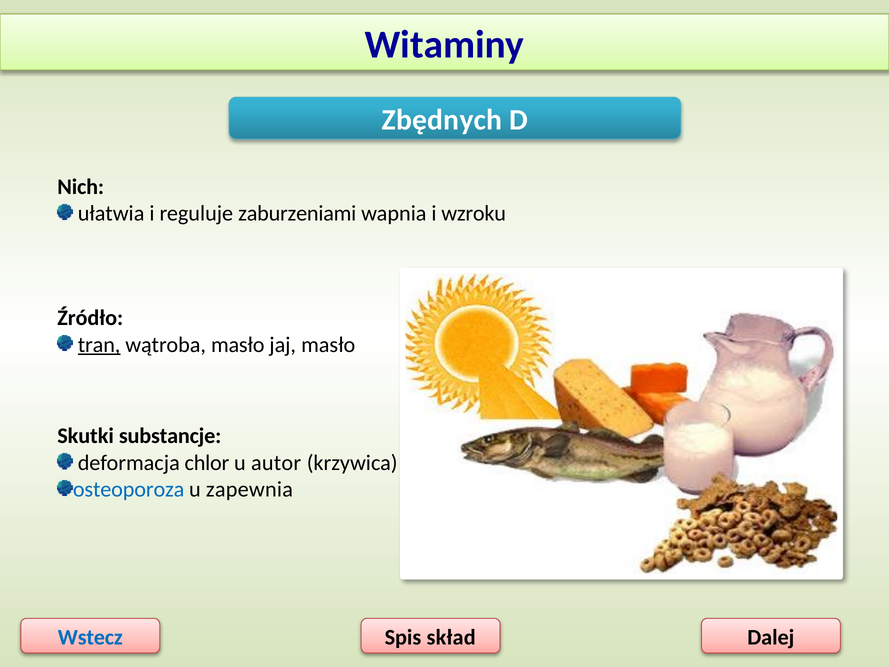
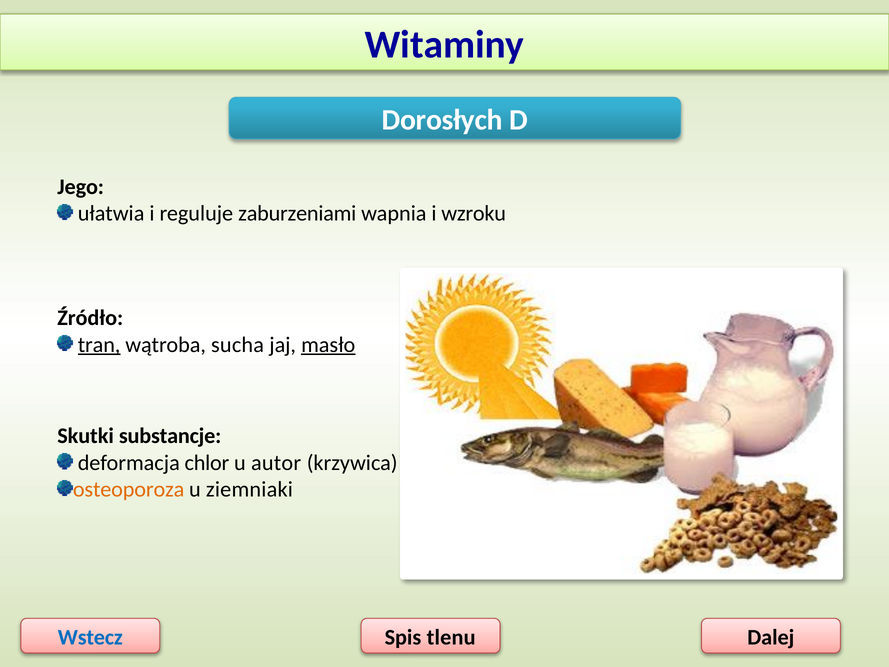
Zbędnych: Zbędnych -> Dorosłych (442, 120)
Nich: Nich -> Jego (81, 187)
wątroba masło: masło -> sucha (238, 345)
masło underline: none -> present (328, 345)
osteoporoza colour: blue -> orange (129, 489)
zapewnia: zapewnia -> ziemniaki (249, 489)
skład: skład -> tlenu (451, 637)
